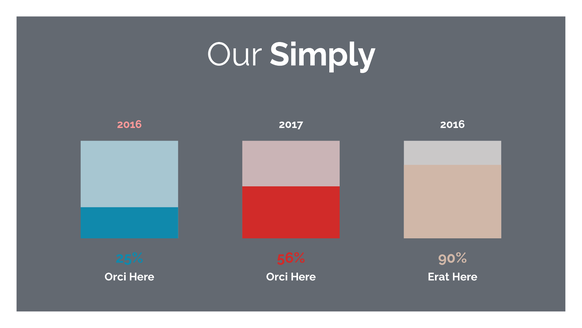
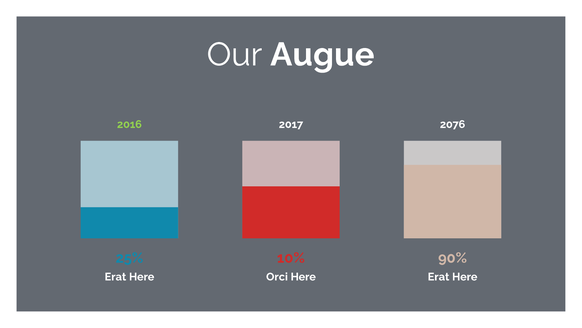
Simply: Simply -> Augue (322, 55)
2016 colour: pink -> light green (129, 124)
2017 2016: 2016 -> 2076 (453, 124)
56%: 56% -> 10% (291, 257)
Orci: Orci -> Erat (115, 276)
